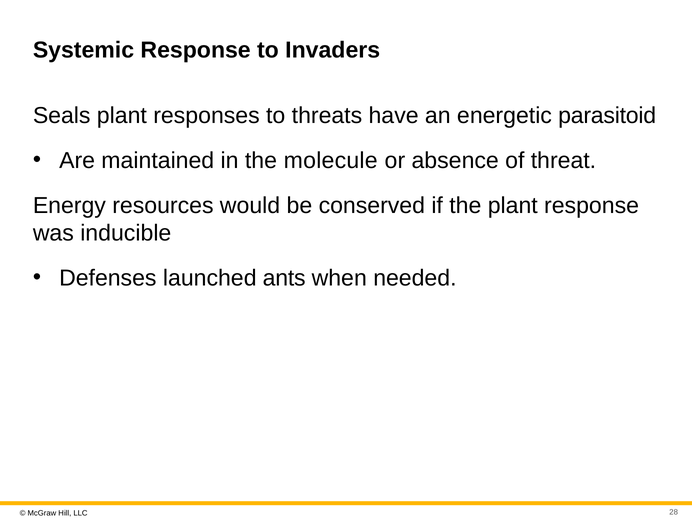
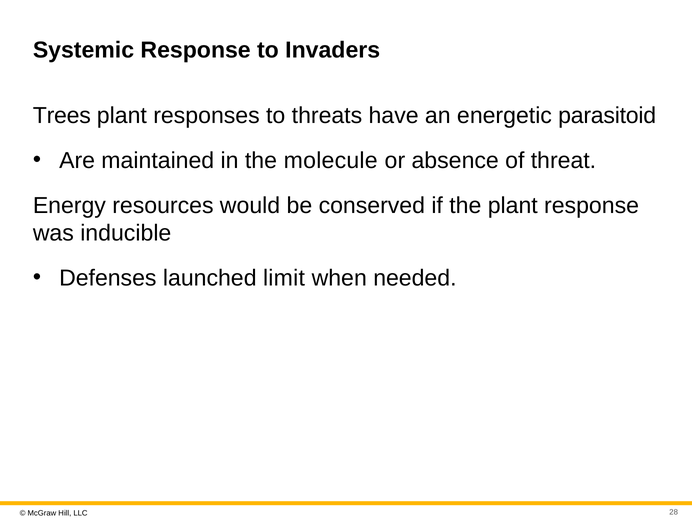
Seals: Seals -> Trees (62, 116)
ants: ants -> limit (284, 278)
